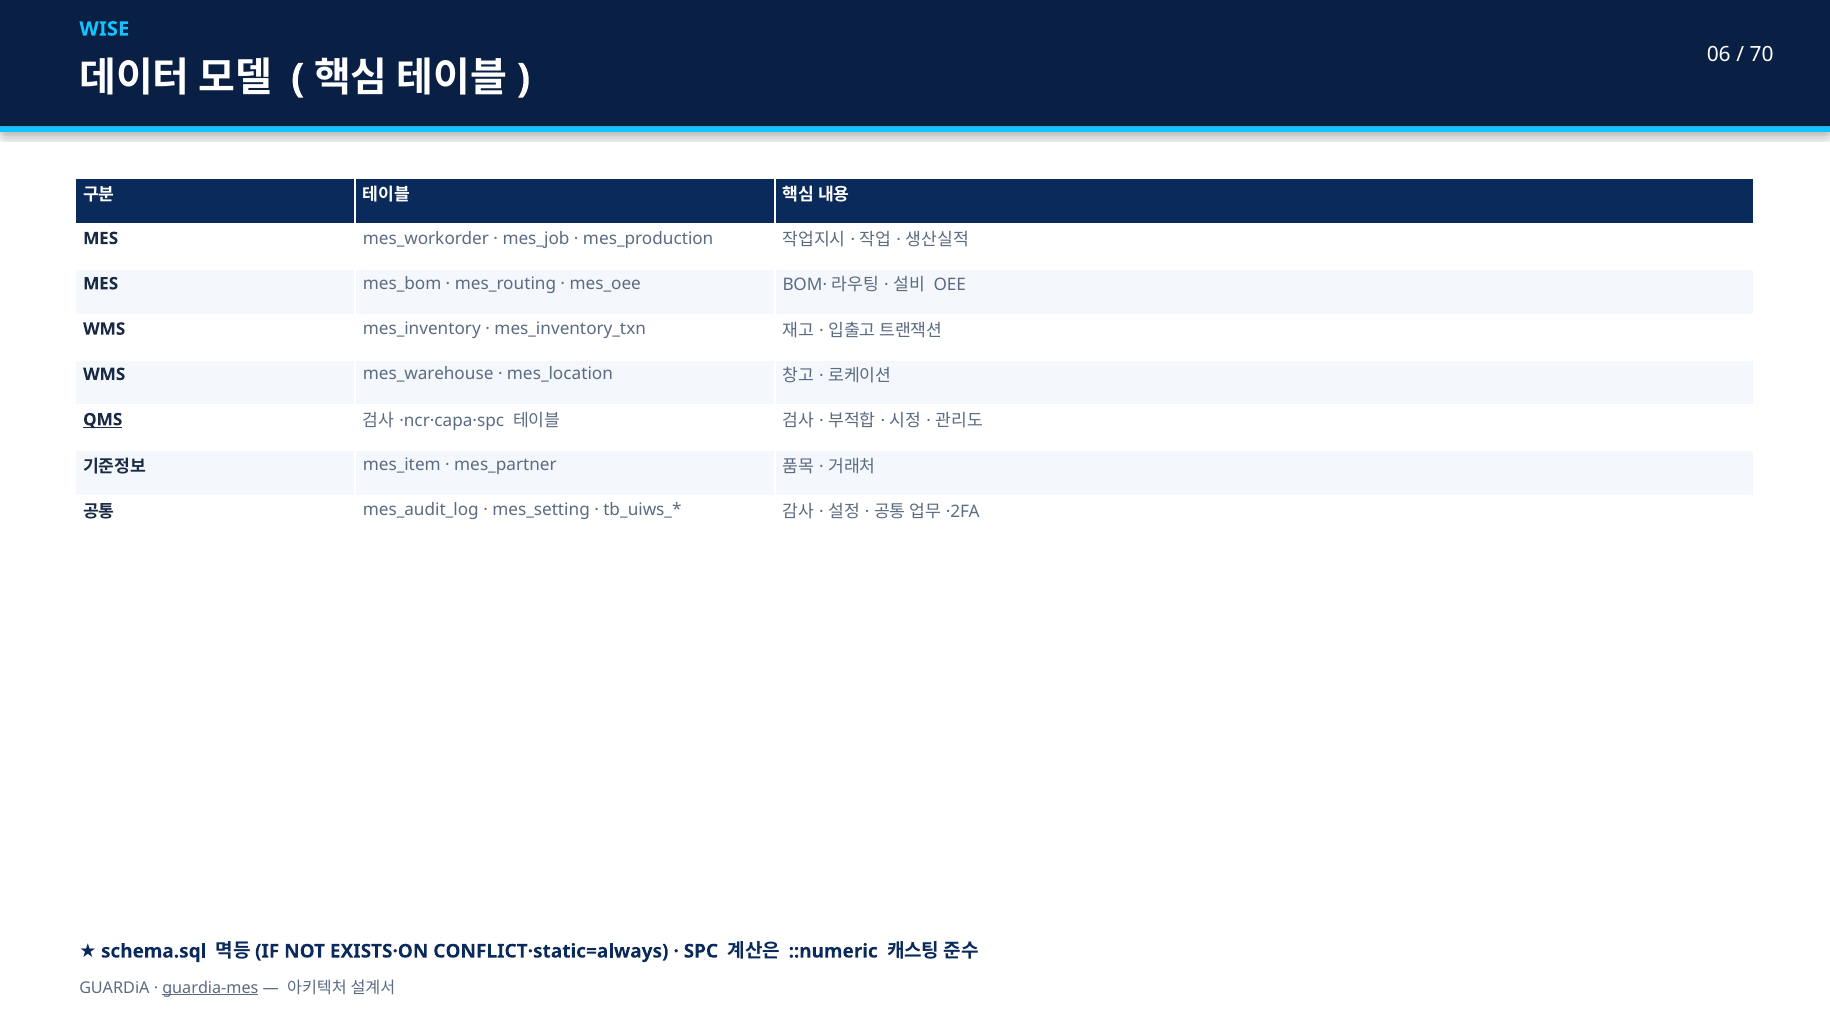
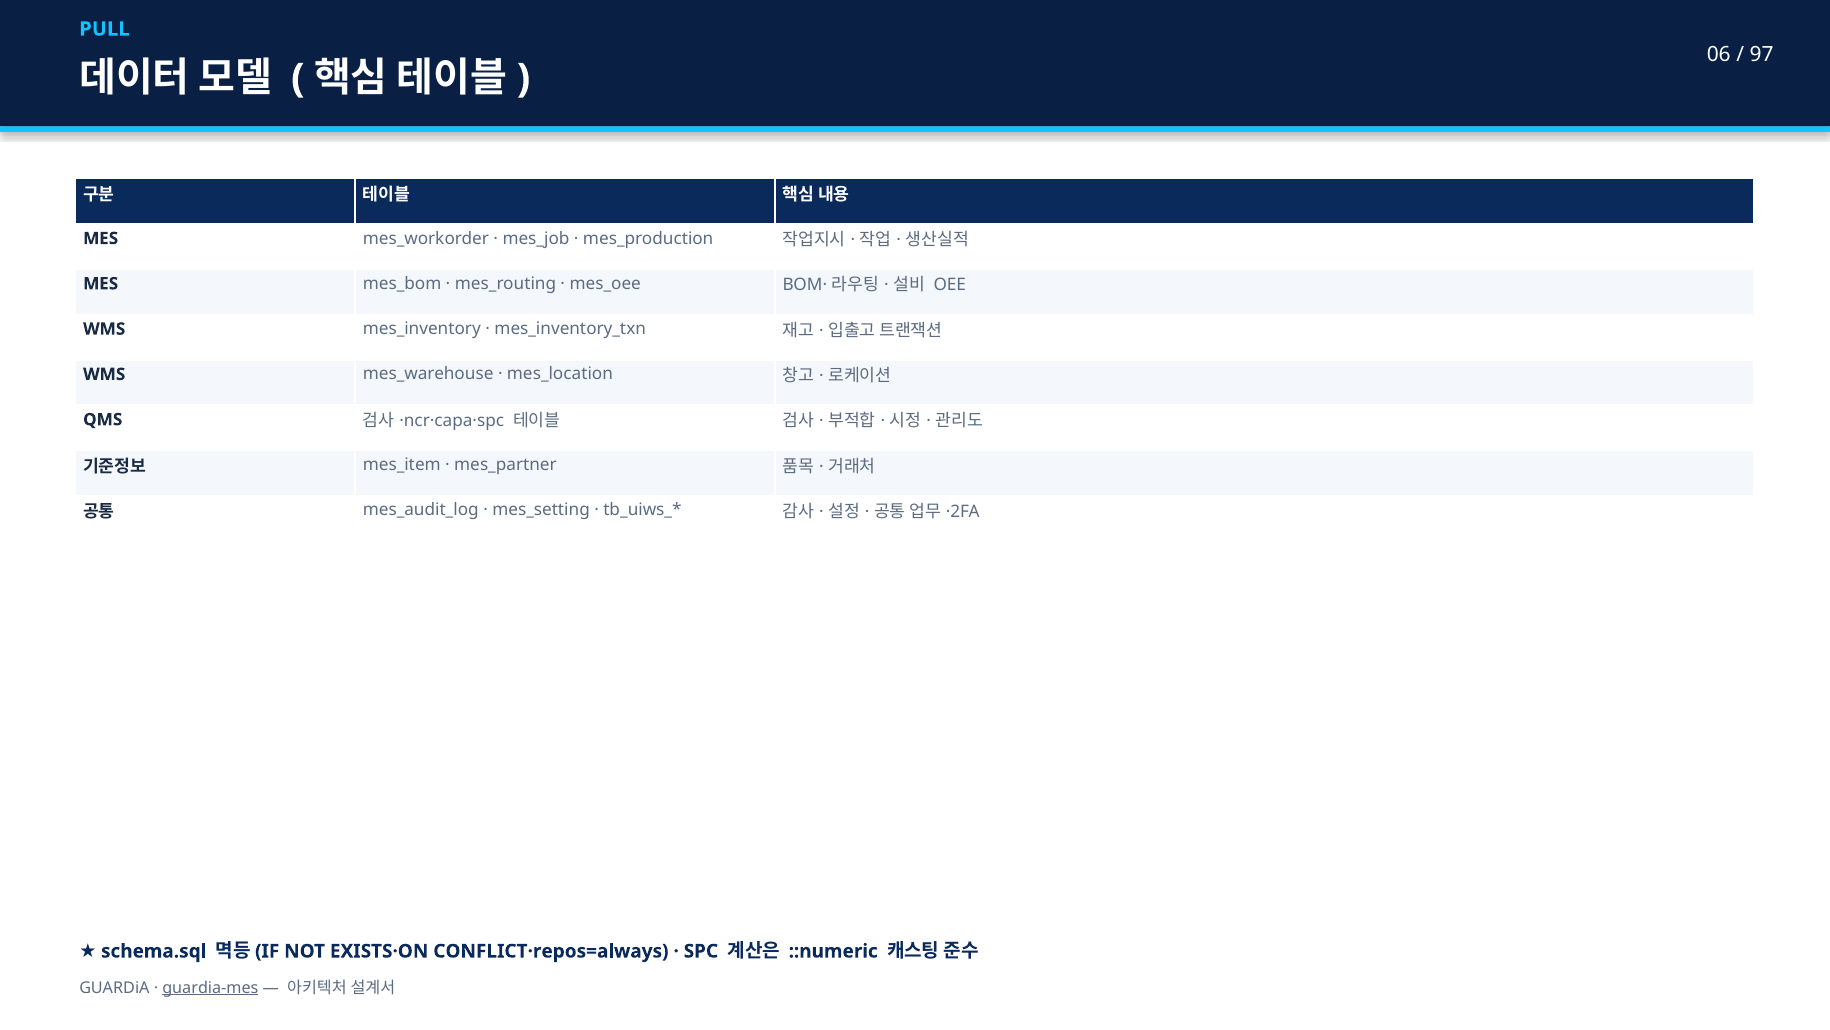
WISE: WISE -> PULL (104, 29)
70: 70 -> 97 (1762, 54)
QMS underline: present -> none (103, 419)
CONFLICT·static=always: CONFLICT·static=always -> CONFLICT·repos=always (551, 951)
